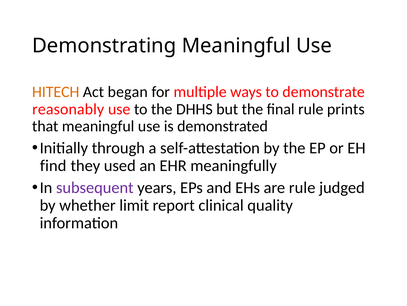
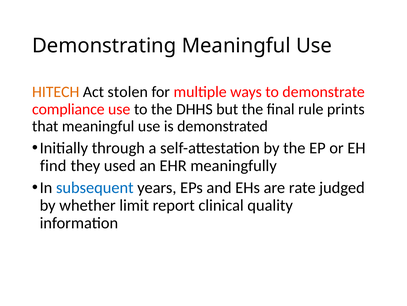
began: began -> stolen (128, 92)
reasonably: reasonably -> compliance (68, 109)
subsequent colour: purple -> blue (95, 187)
are rule: rule -> rate (302, 187)
